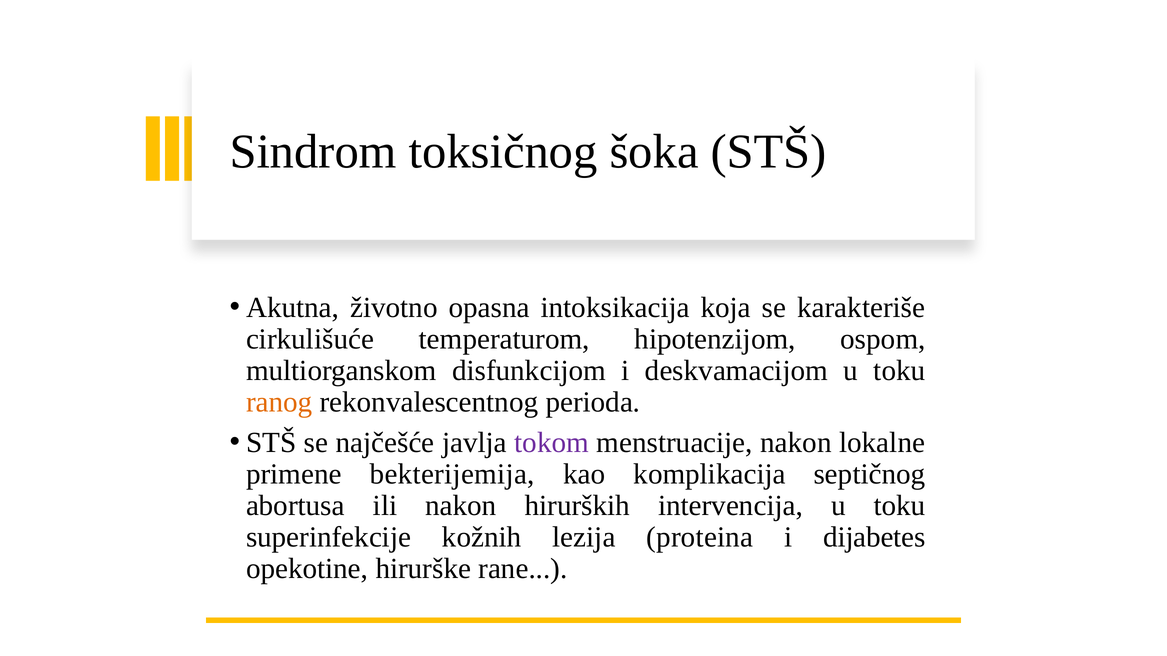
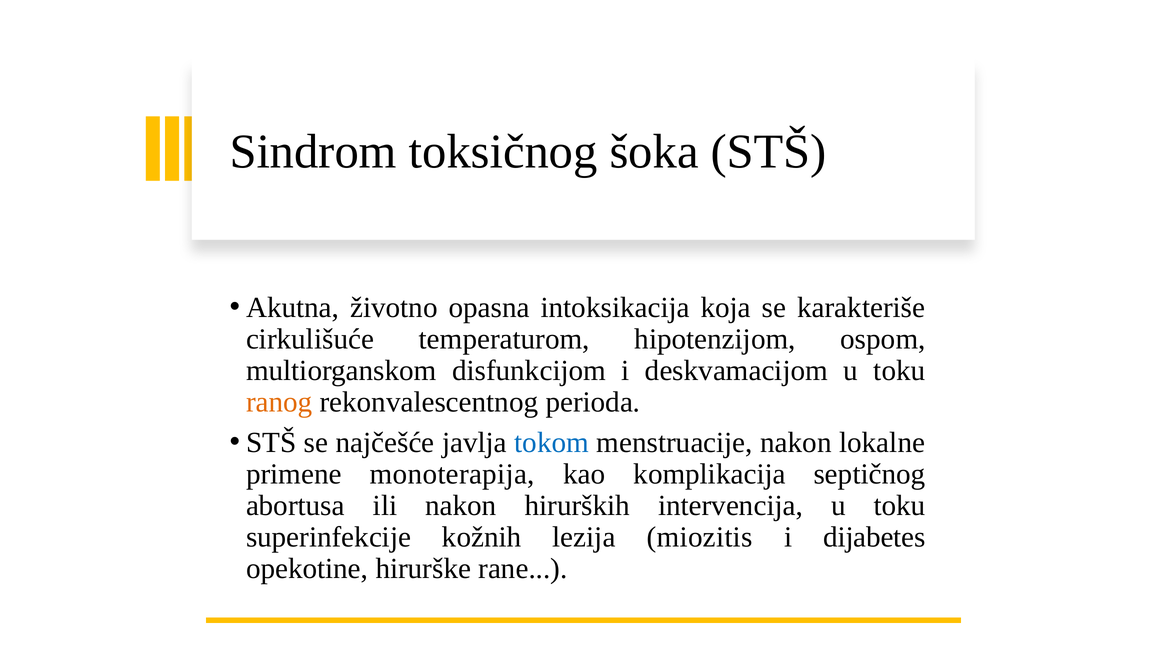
tokom colour: purple -> blue (552, 443)
bekterijemija: bekterijemija -> monoterapija (452, 474)
proteina: proteina -> miozitis (700, 537)
